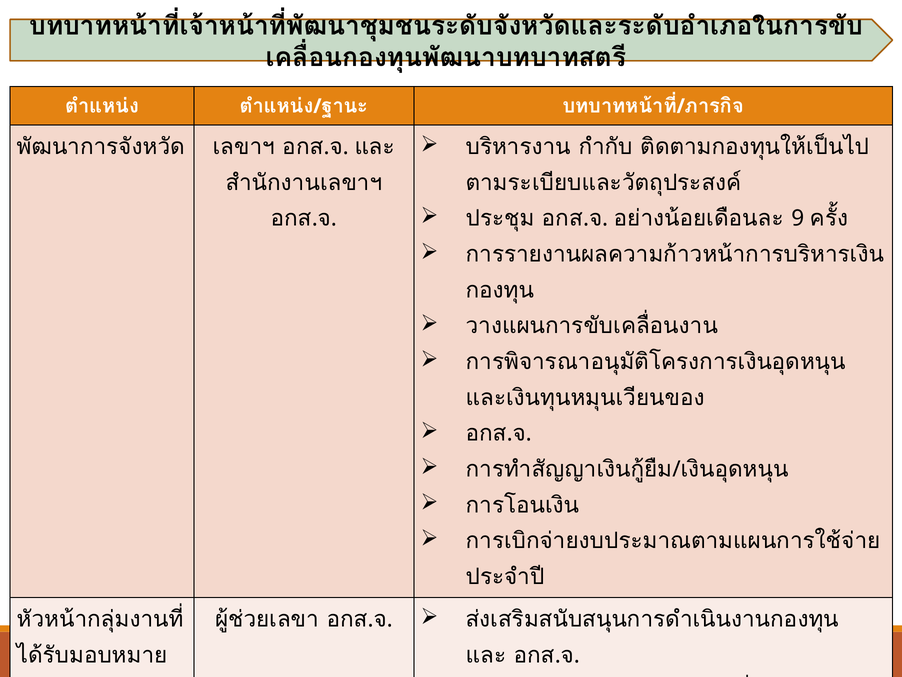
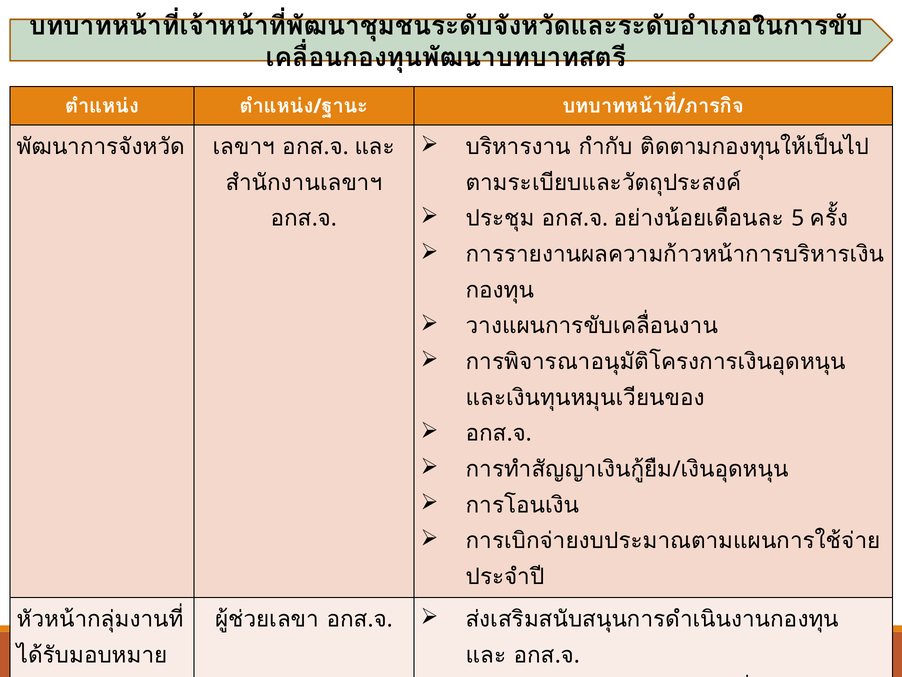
9: 9 -> 5 (798, 218)
